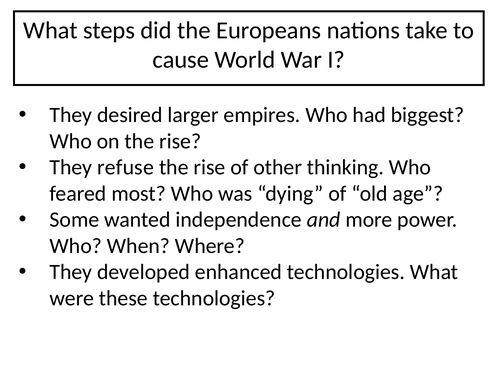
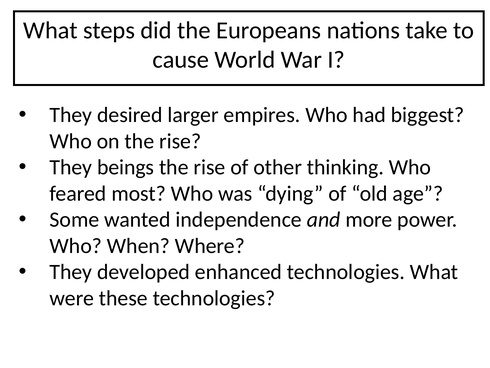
refuse: refuse -> beings (126, 167)
